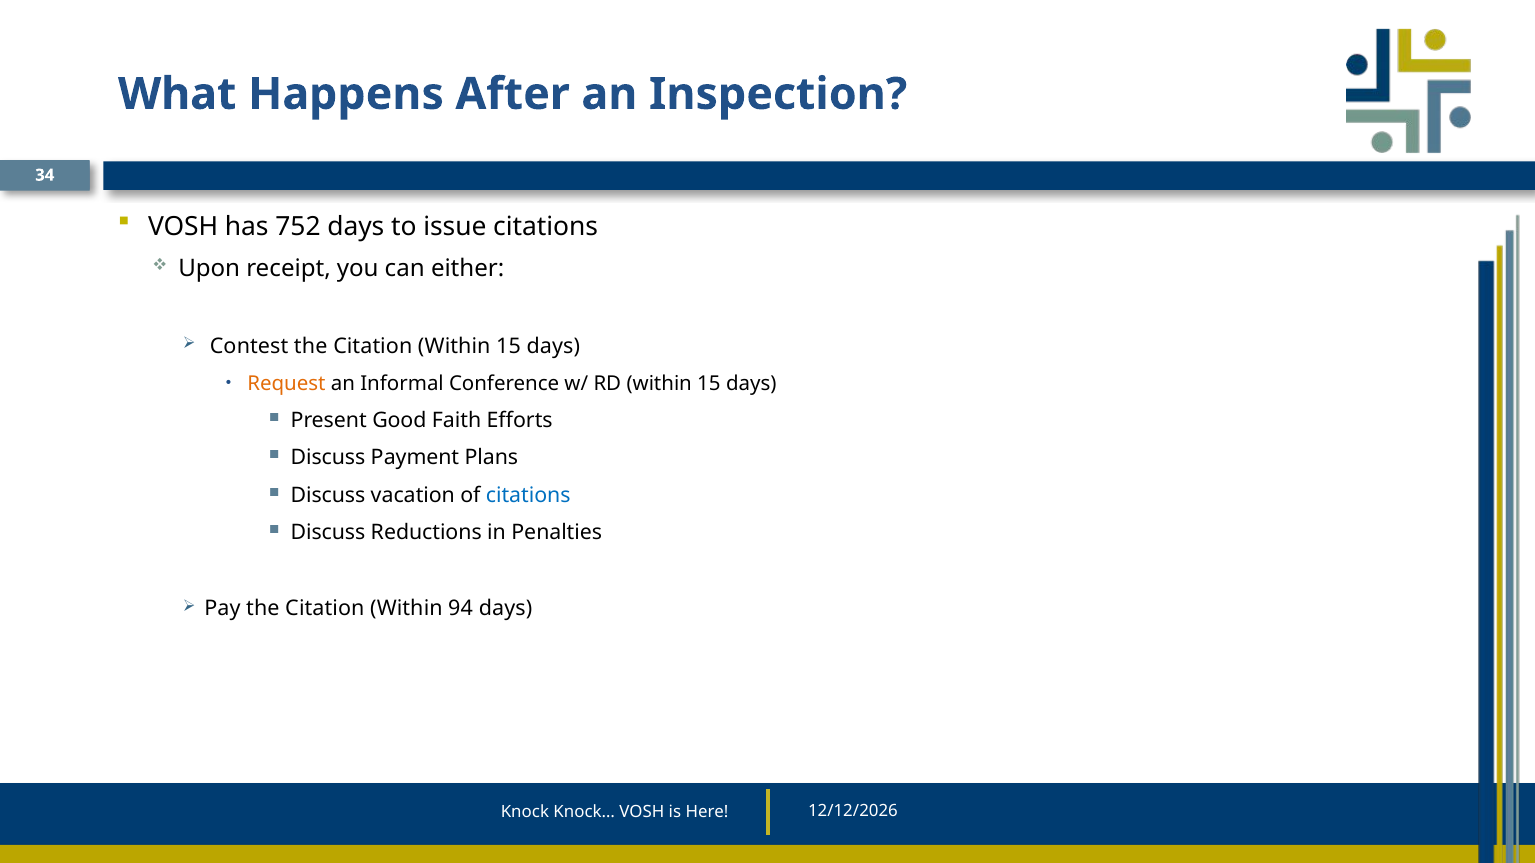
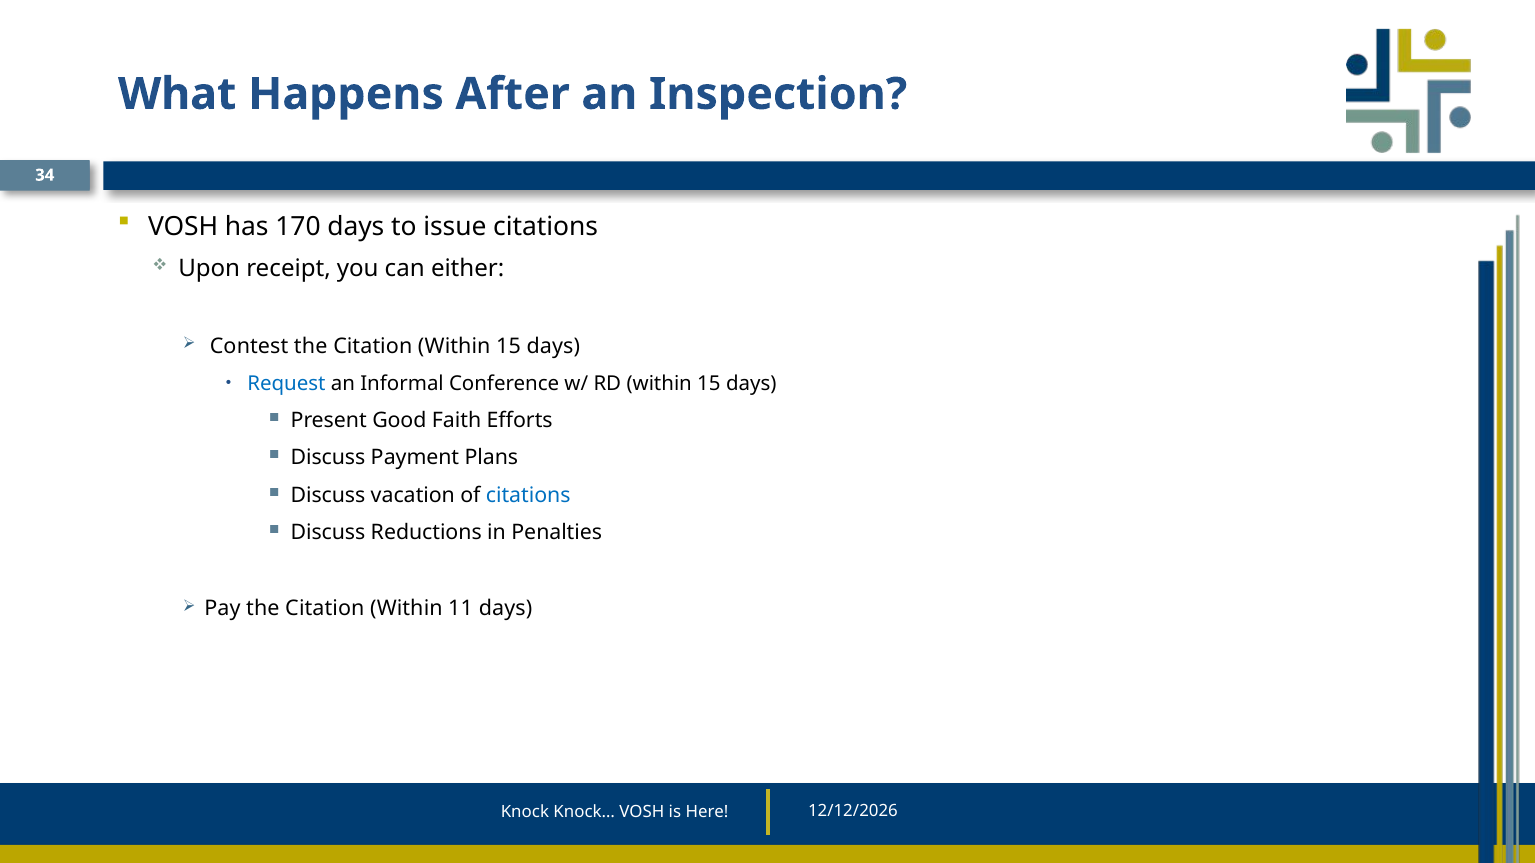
752: 752 -> 170 (298, 227)
Request colour: orange -> blue (287, 384)
94: 94 -> 11 (461, 609)
